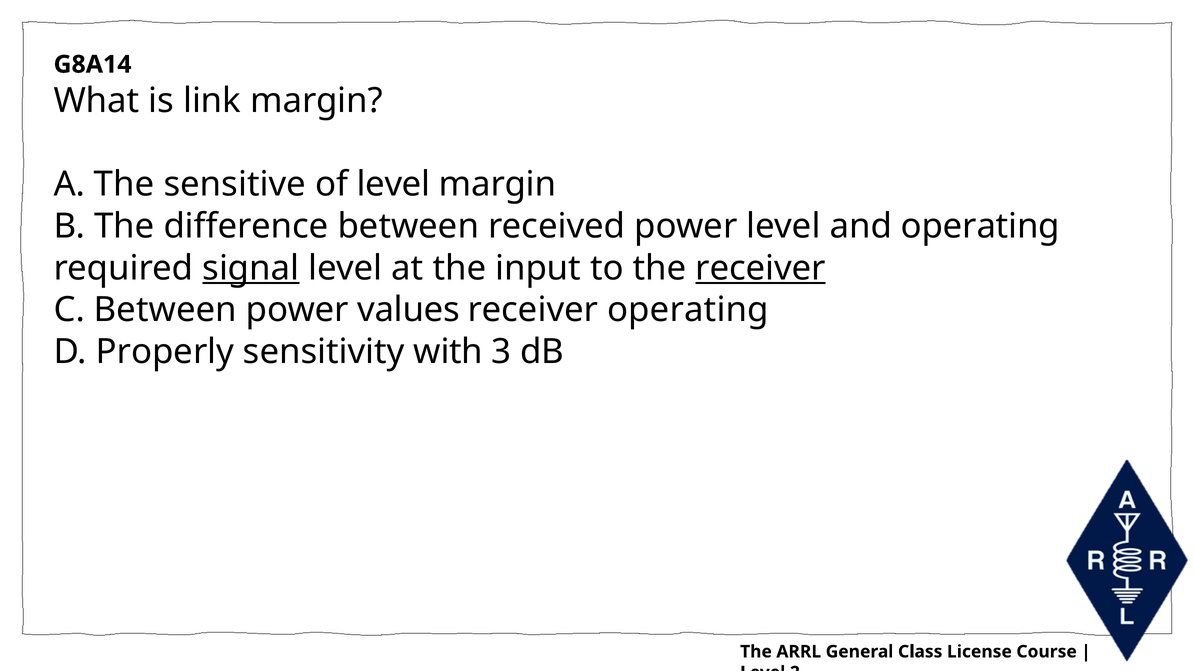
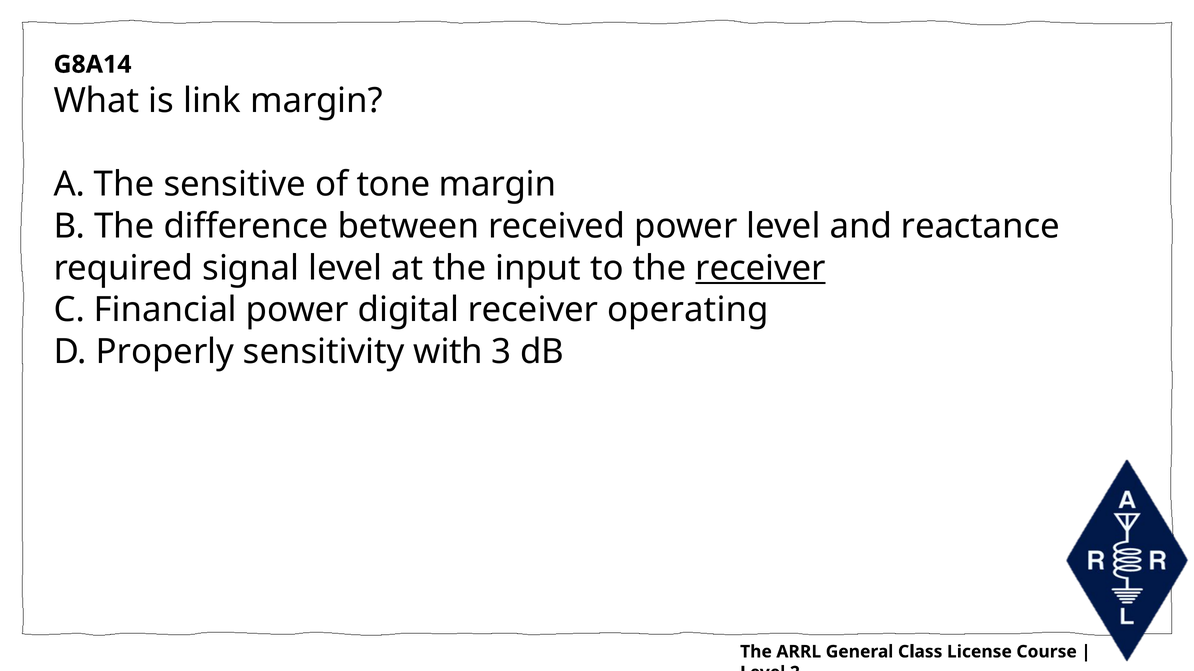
of level: level -> tone (393, 185)
and operating: operating -> reactance (980, 226)
signal underline: present -> none (251, 268)
C Between: Between -> Financial (165, 310)
values: values -> digital (408, 310)
